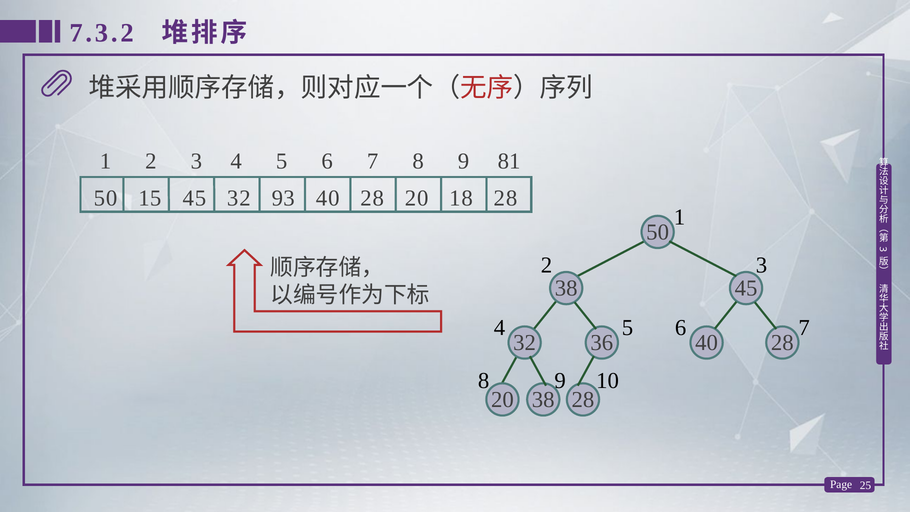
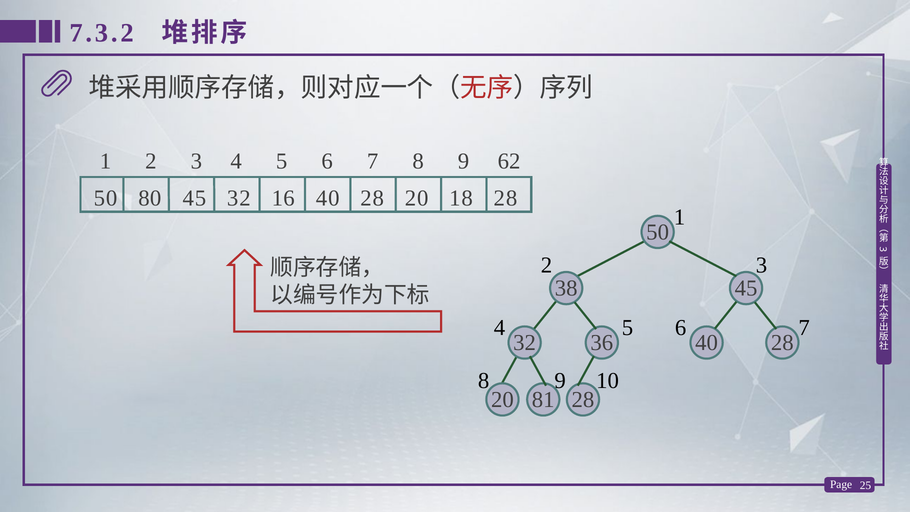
81: 81 -> 62 (509, 161)
15: 15 -> 80 (150, 198)
93: 93 -> 16 (283, 198)
20 38: 38 -> 81 (543, 400)
